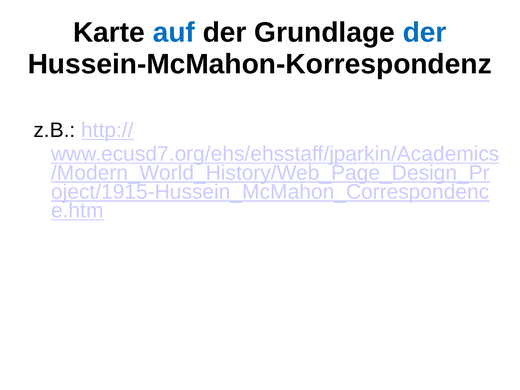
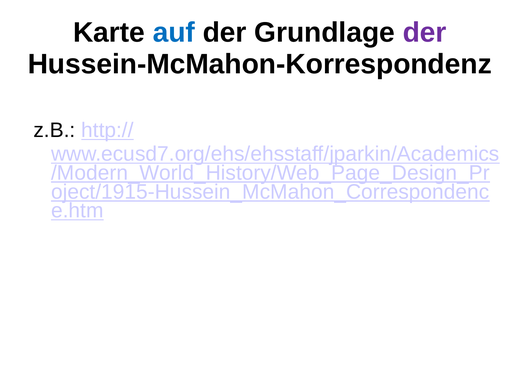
der colour: blue -> purple (425, 32)
